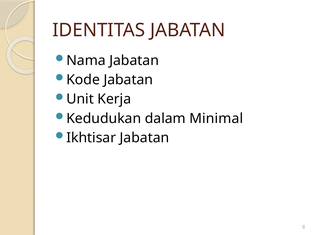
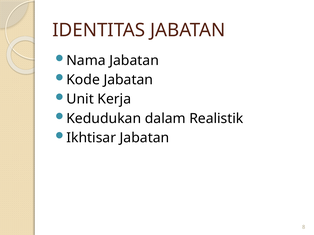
Minimal: Minimal -> Realistik (216, 119)
